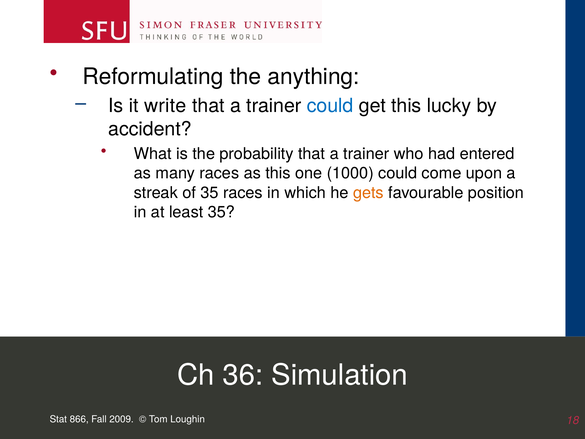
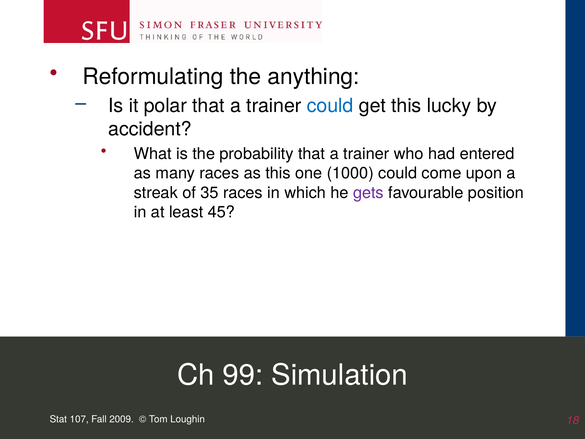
write: write -> polar (165, 106)
gets colour: orange -> purple (368, 193)
least 35: 35 -> 45 (221, 212)
36: 36 -> 99 (243, 375)
866: 866 -> 107 (79, 419)
